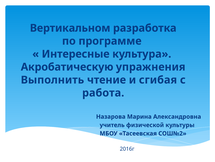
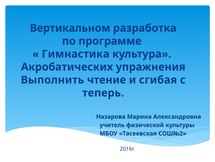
Интересные: Интересные -> Гимнастика (76, 54)
Акробатическую: Акробатическую -> Акробатических (67, 67)
работа: работа -> теперь (103, 92)
